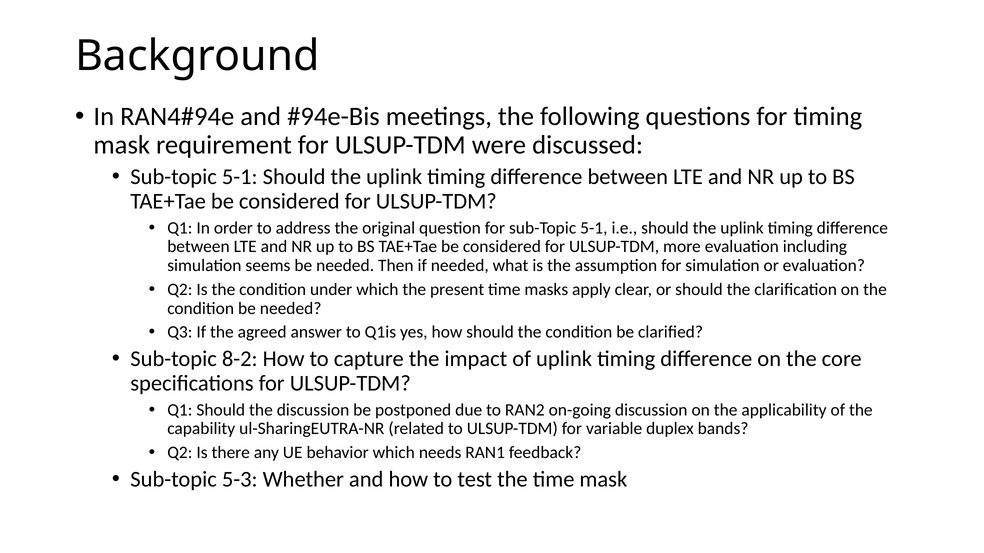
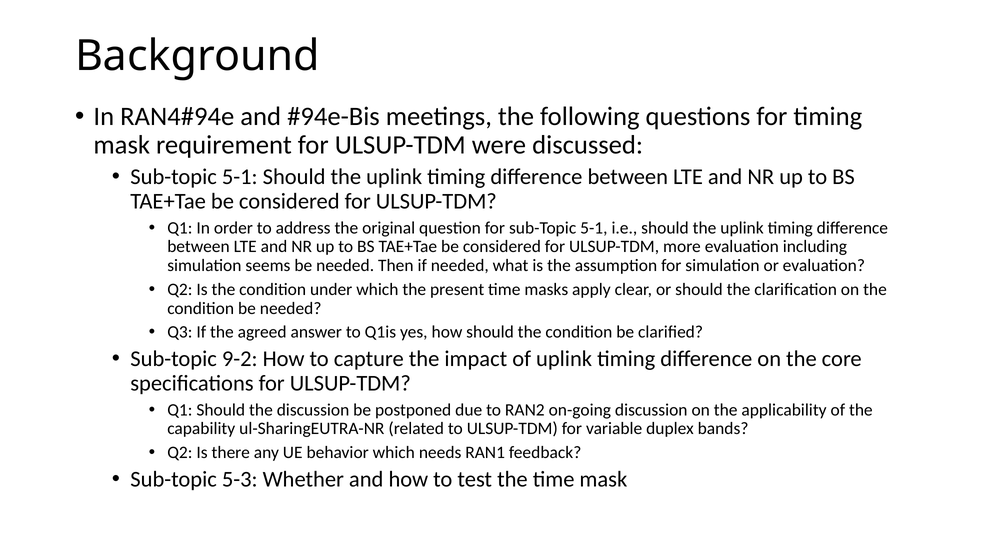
8-2: 8-2 -> 9-2 (240, 359)
